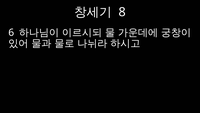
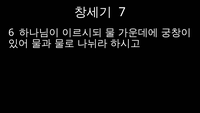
8: 8 -> 7 (122, 12)
